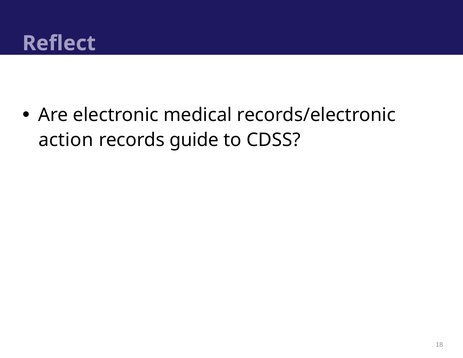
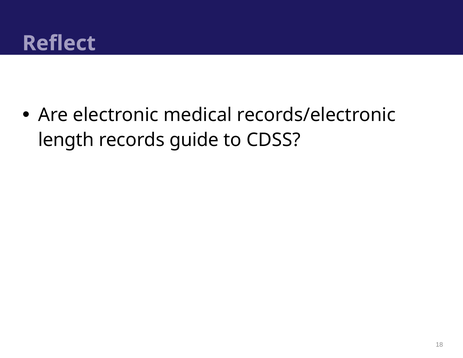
action: action -> length (66, 140)
